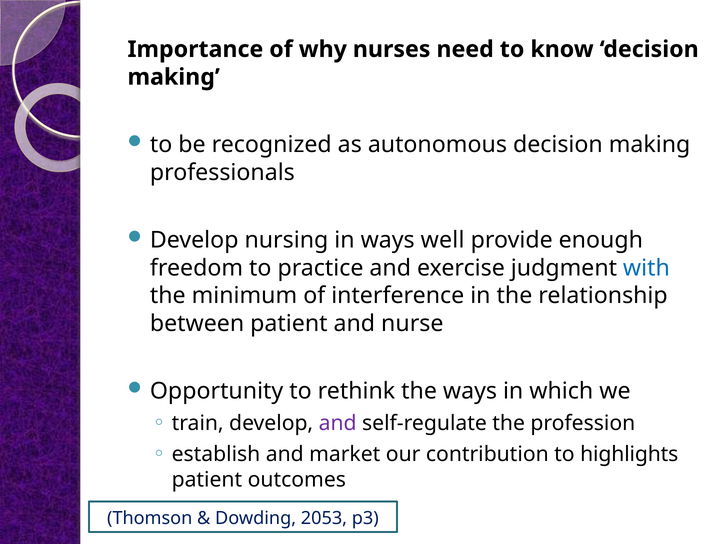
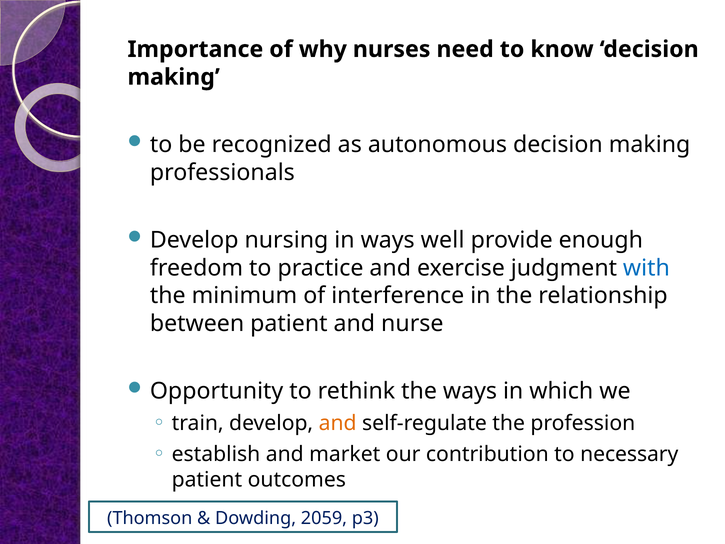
and colour: purple -> orange (338, 423)
highlights: highlights -> necessary (629, 454)
2053: 2053 -> 2059 (324, 518)
